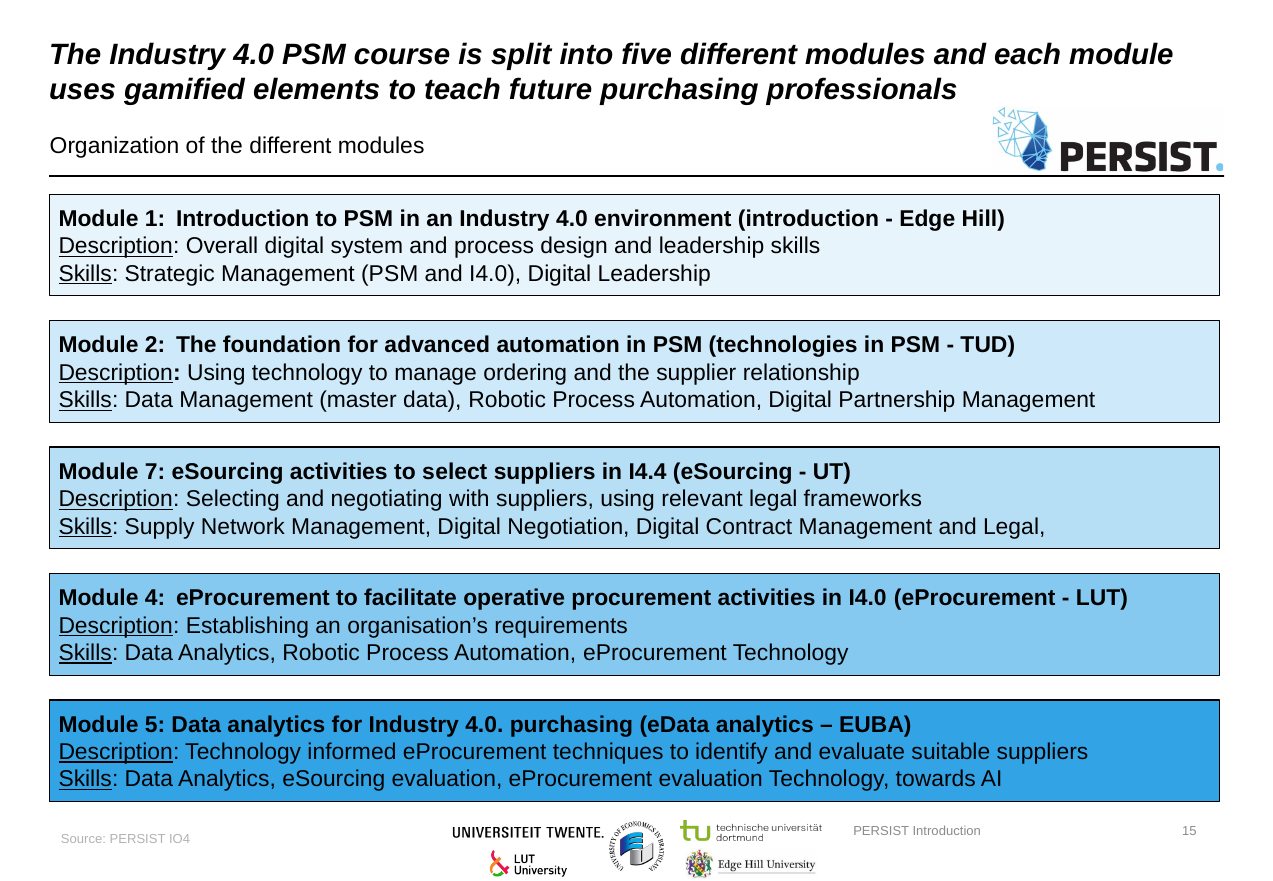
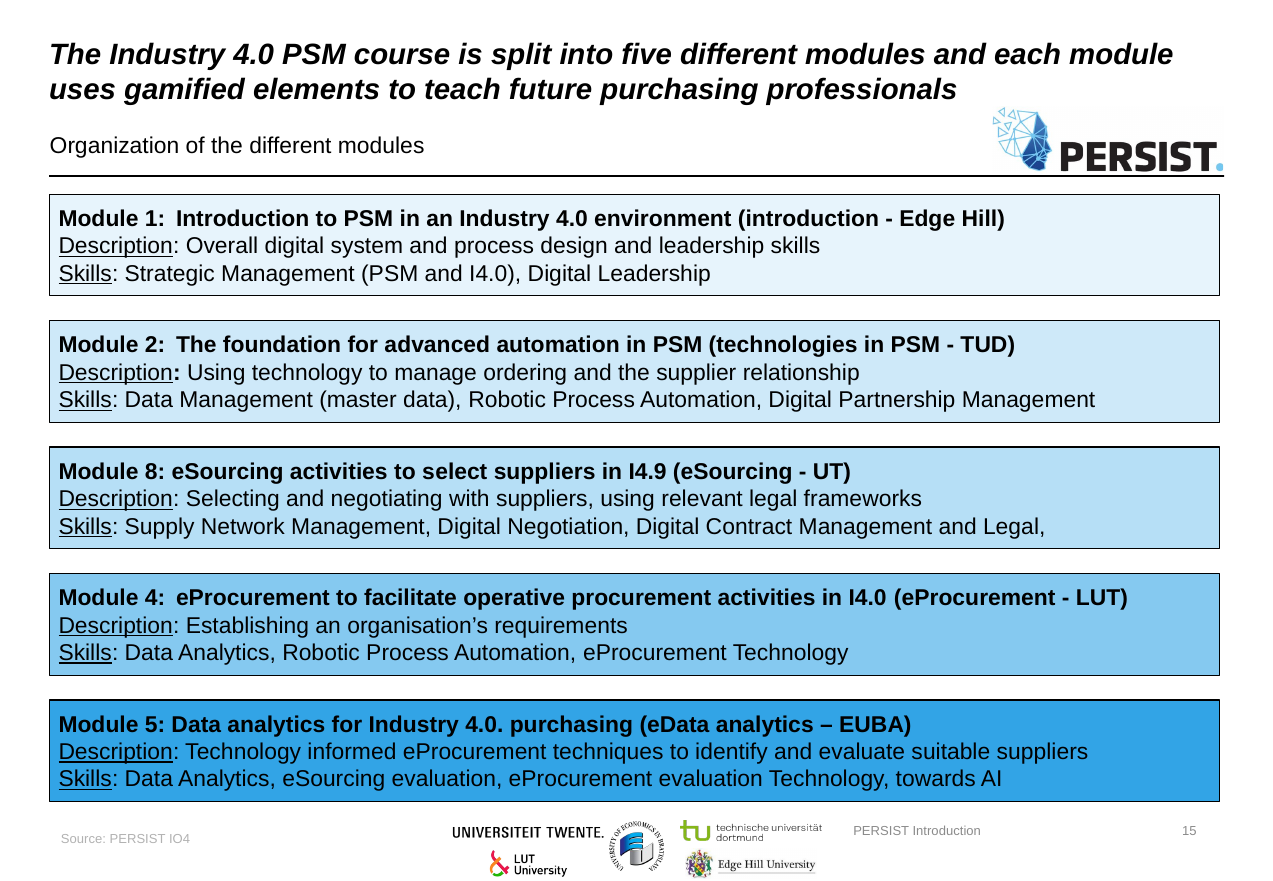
7: 7 -> 8 (155, 472)
I4.4: I4.4 -> I4.9 (648, 472)
